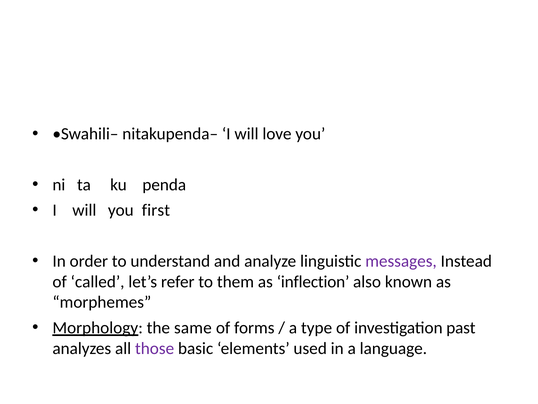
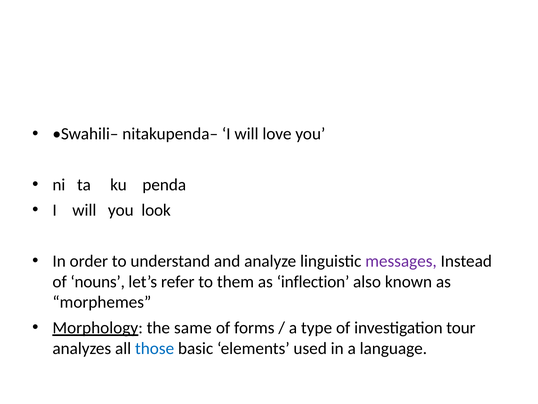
first: first -> look (156, 210)
called: called -> nouns (98, 281)
past: past -> tour (461, 327)
those colour: purple -> blue (155, 348)
